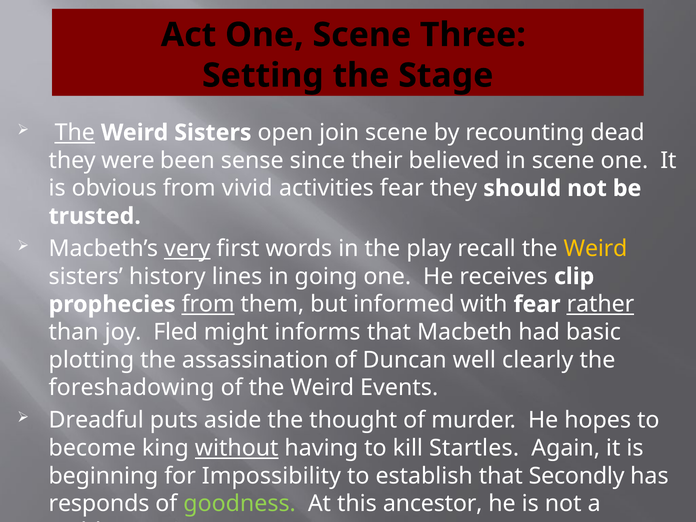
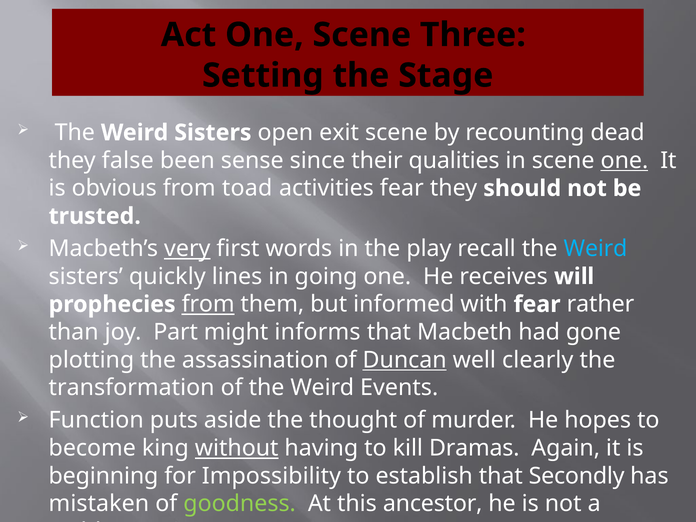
The underline: present -> none (75, 133)
join: join -> exit (339, 133)
were: were -> false (128, 160)
believed: believed -> qualities (454, 160)
one underline: none -> present (624, 160)
vivid: vivid -> toad (247, 188)
Weird colour: yellow -> light blue (595, 249)
history: history -> quickly (167, 276)
clip: clip -> will (574, 276)
rather underline: present -> none (600, 304)
Fled: Fled -> Part (176, 332)
basic: basic -> gone (593, 332)
Duncan underline: none -> present (405, 360)
foreshadowing: foreshadowing -> transformation (132, 388)
Dreadful: Dreadful -> Function (96, 420)
Startles: Startles -> Dramas (474, 448)
responds: responds -> mistaken (99, 504)
